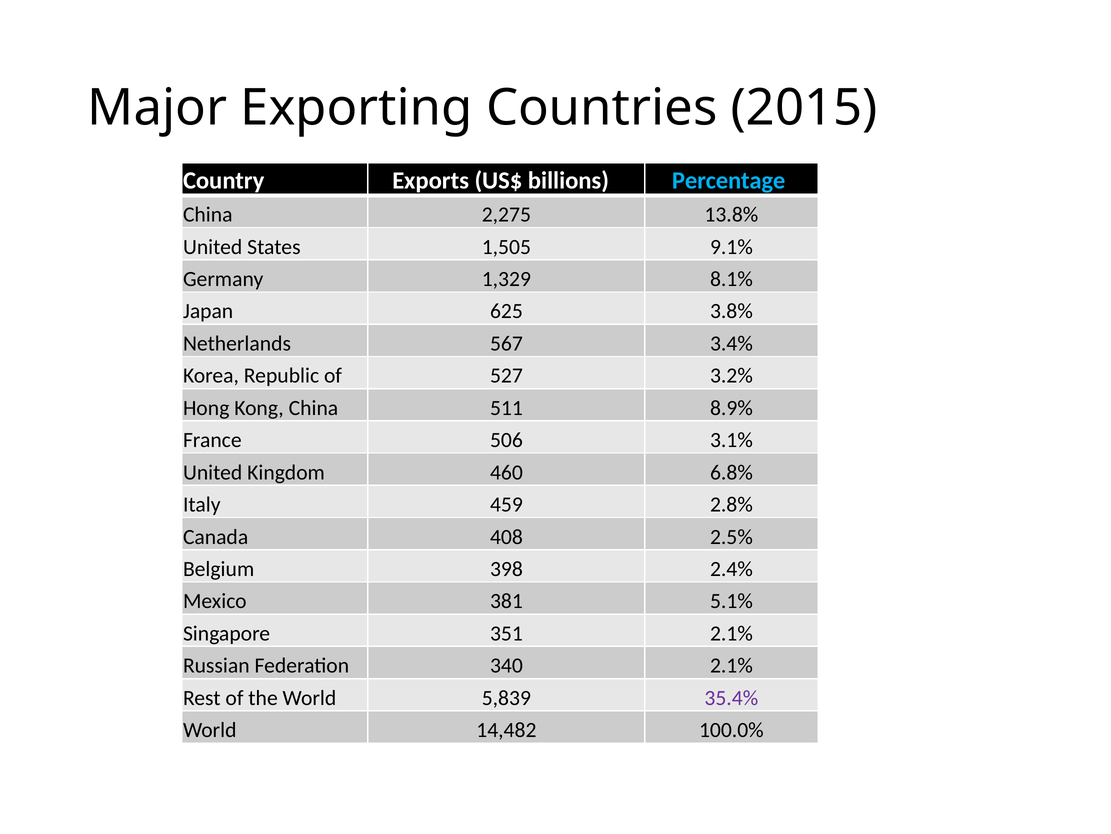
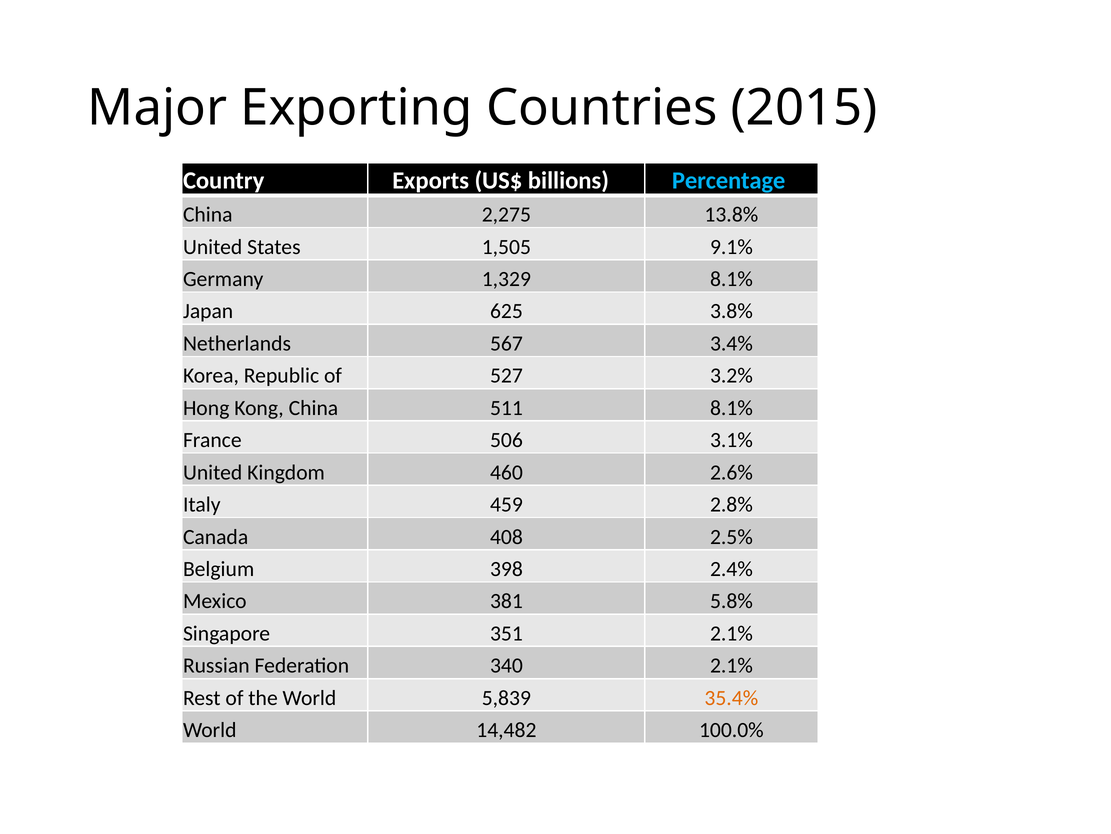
511 8.9%: 8.9% -> 8.1% (731, 408)
6.8%: 6.8% -> 2.6% (731, 472)
5.1%: 5.1% -> 5.8% (731, 601)
35.4% colour: purple -> orange (731, 697)
